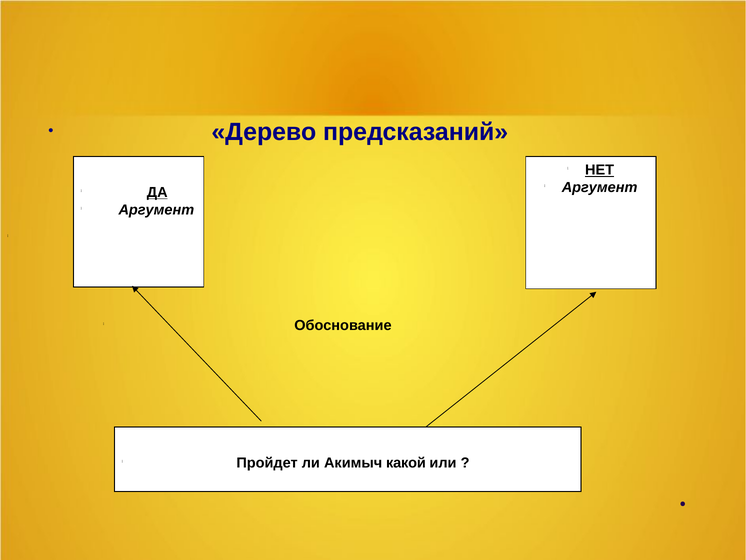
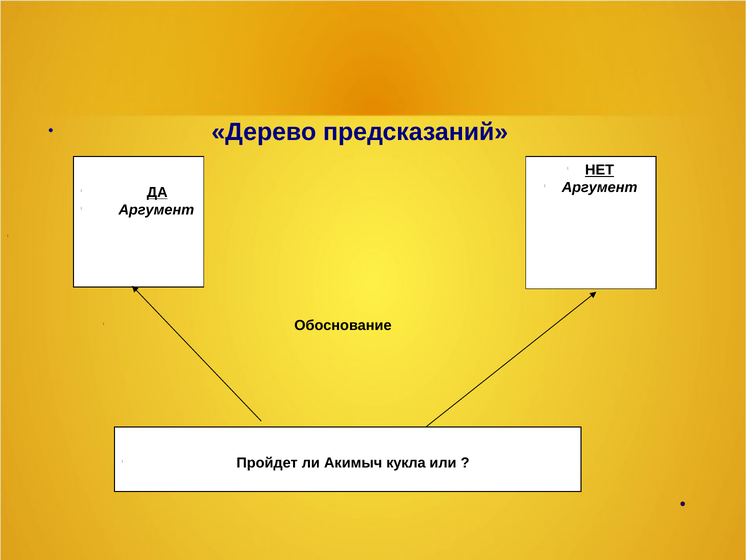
какой: какой -> кукла (406, 463)
